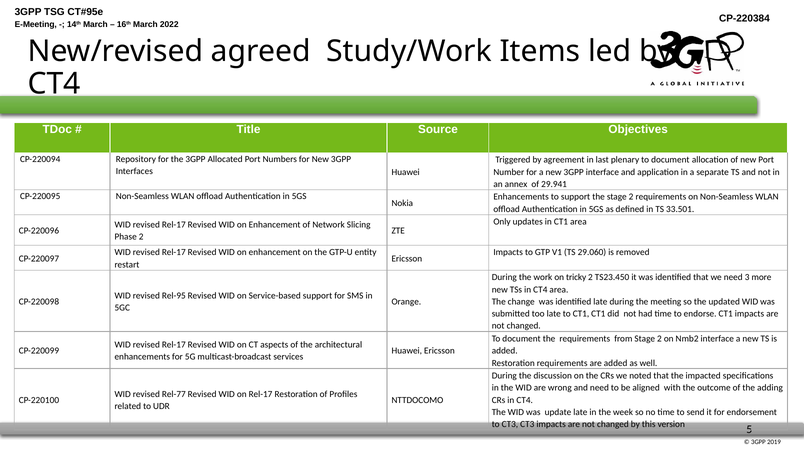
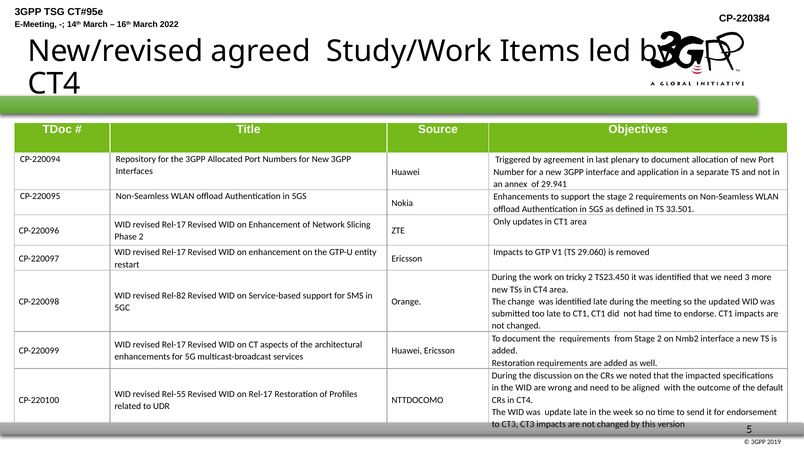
Rel-95: Rel-95 -> Rel-82 (174, 296)
adding: adding -> default (770, 388)
Rel-77: Rel-77 -> Rel-55 (174, 394)
